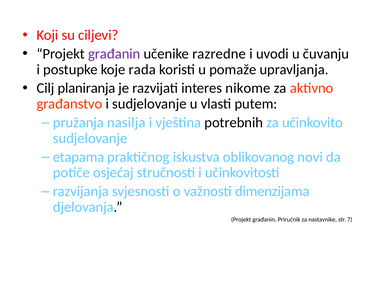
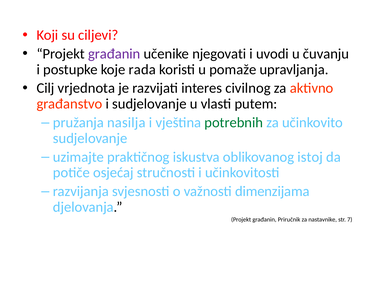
razredne: razredne -> njegovati (219, 54)
planiranja: planiranja -> vrjednota (86, 88)
nikome: nikome -> civilnog (248, 88)
potrebnih colour: black -> green (234, 123)
etapama: etapama -> uzimajte (78, 157)
novi: novi -> istoj (310, 157)
